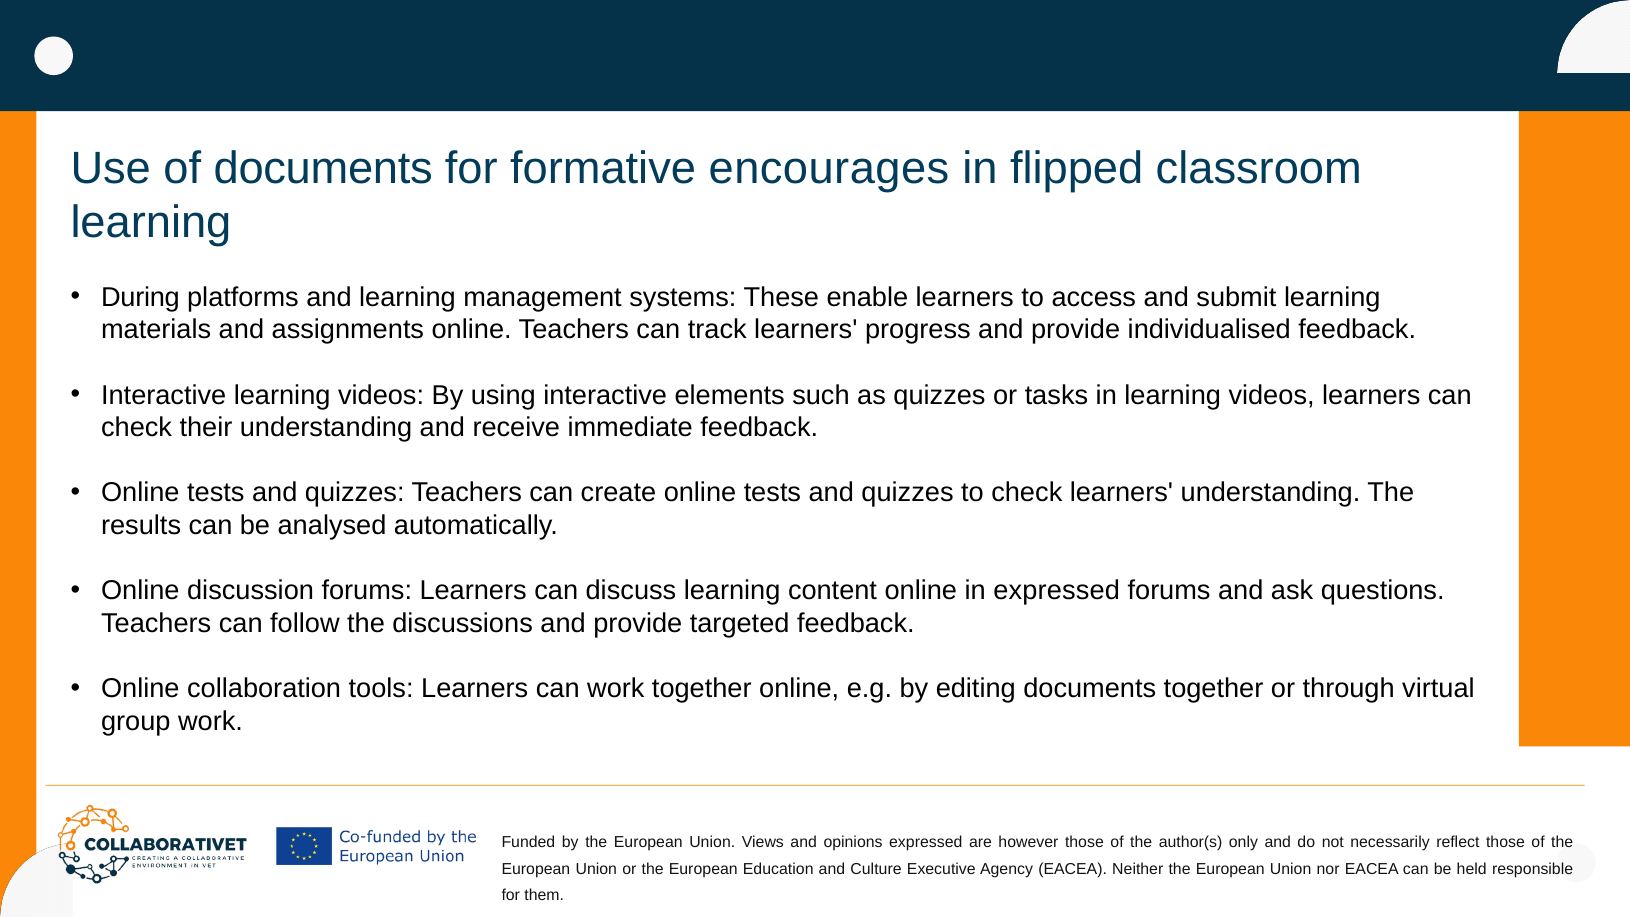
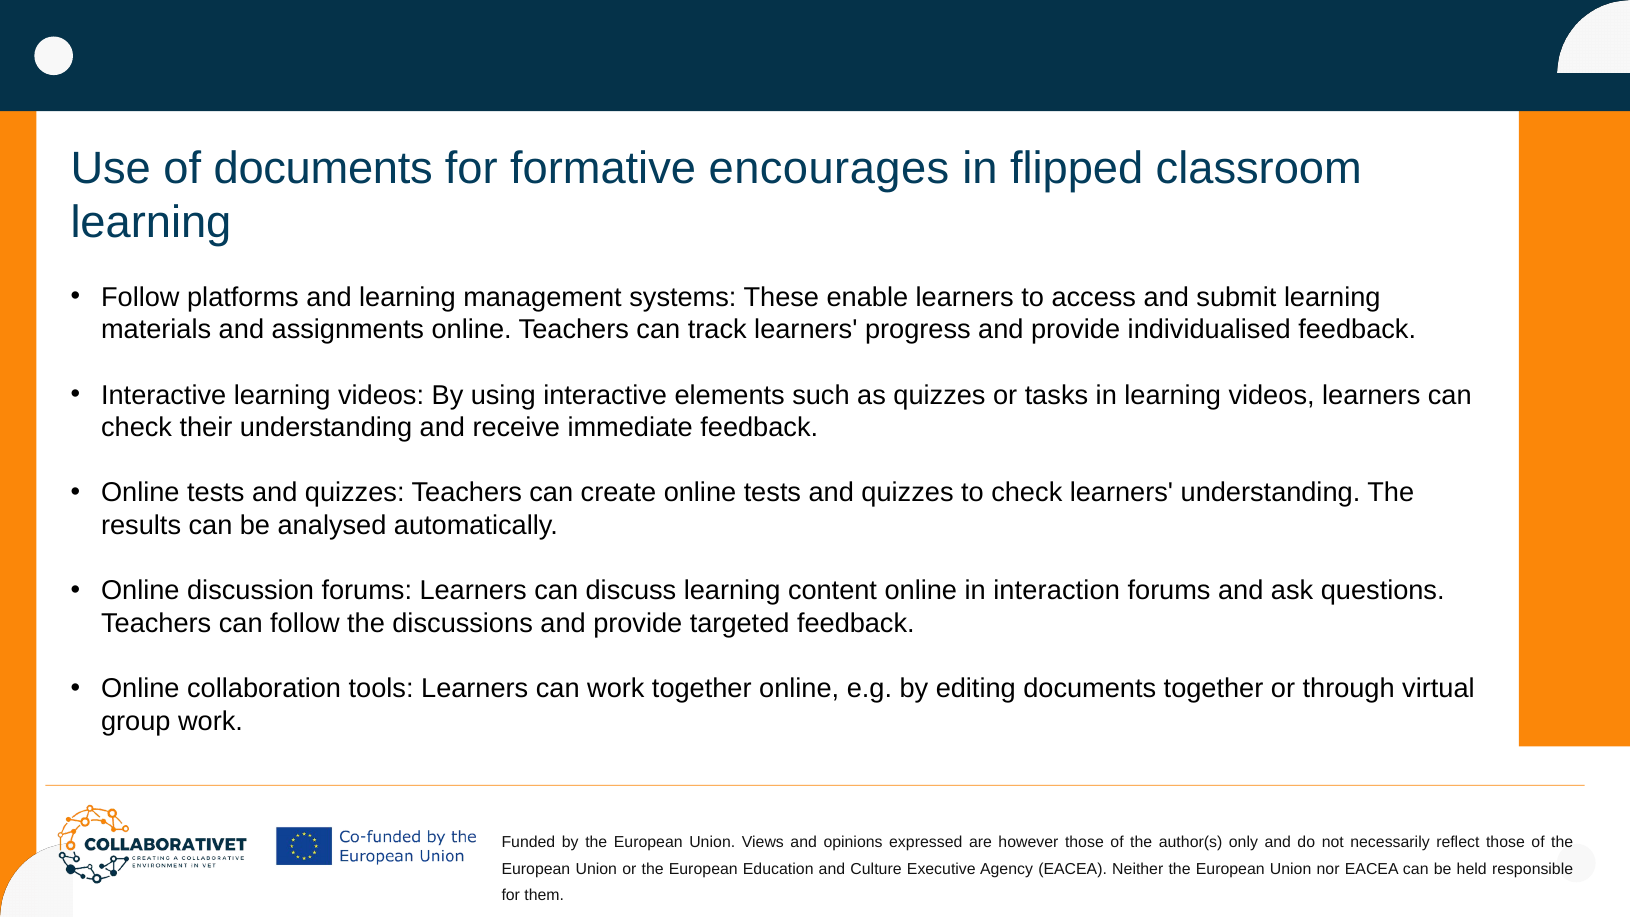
During: During -> Follow (140, 297)
in expressed: expressed -> interaction (1057, 591)
